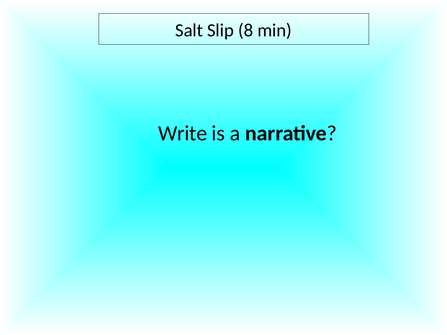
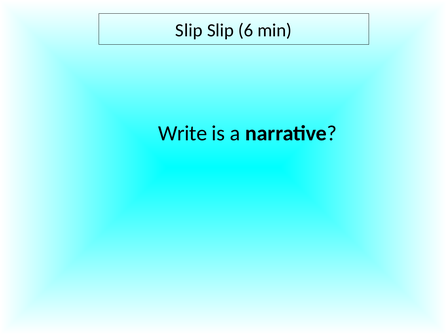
Salt: Salt -> Slip (189, 30)
8: 8 -> 6 (246, 30)
